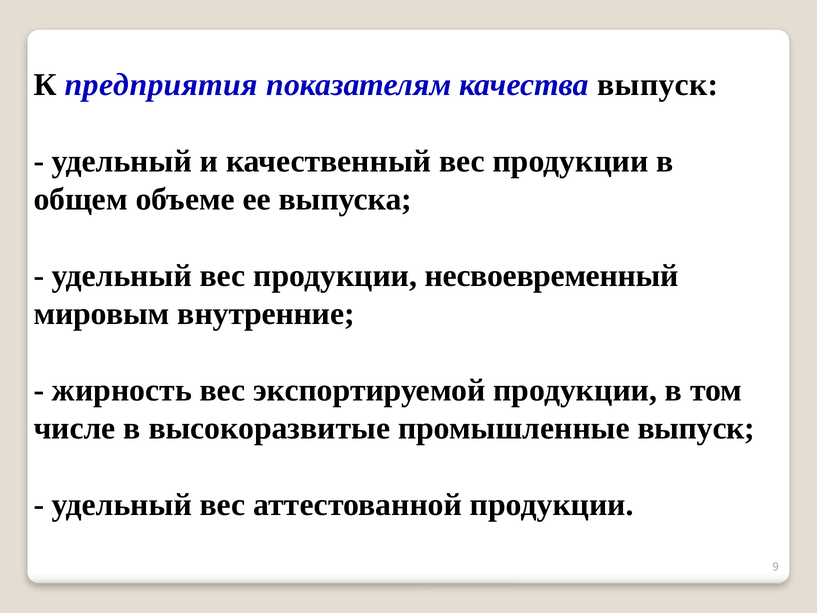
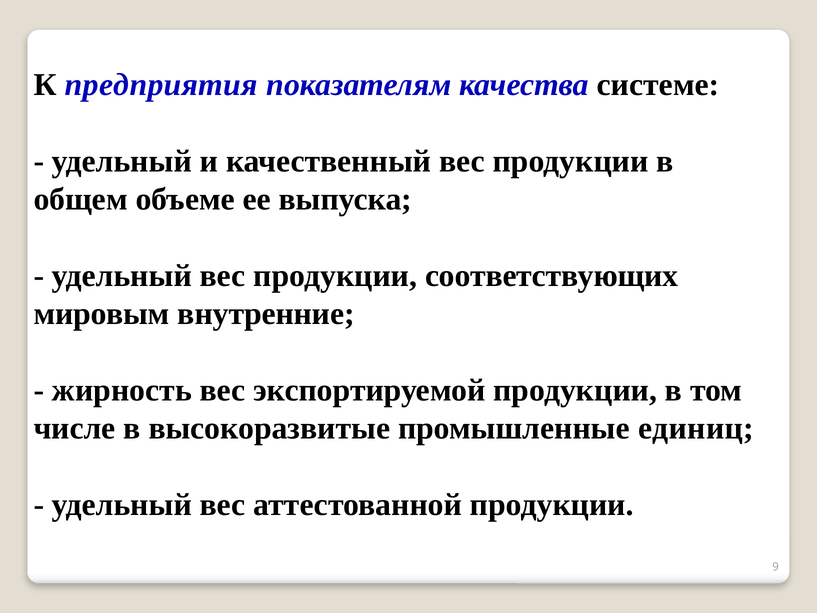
качества выпуск: выпуск -> системе (658, 85)
несвоевременный: несвоевременный -> соответствующих (552, 276)
промышленные выпуск: выпуск -> единиц (696, 428)
